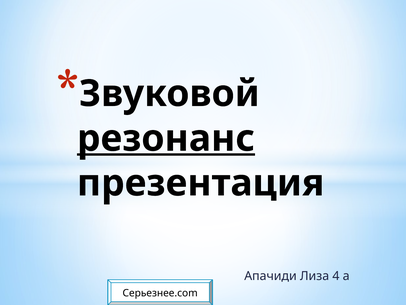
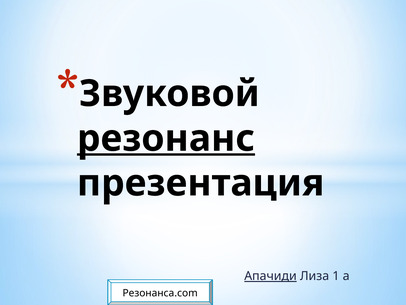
Апачиди underline: none -> present (270, 276)
4: 4 -> 1 (336, 276)
Серьезнее.com: Серьезнее.com -> Резонанса.com (160, 293)
